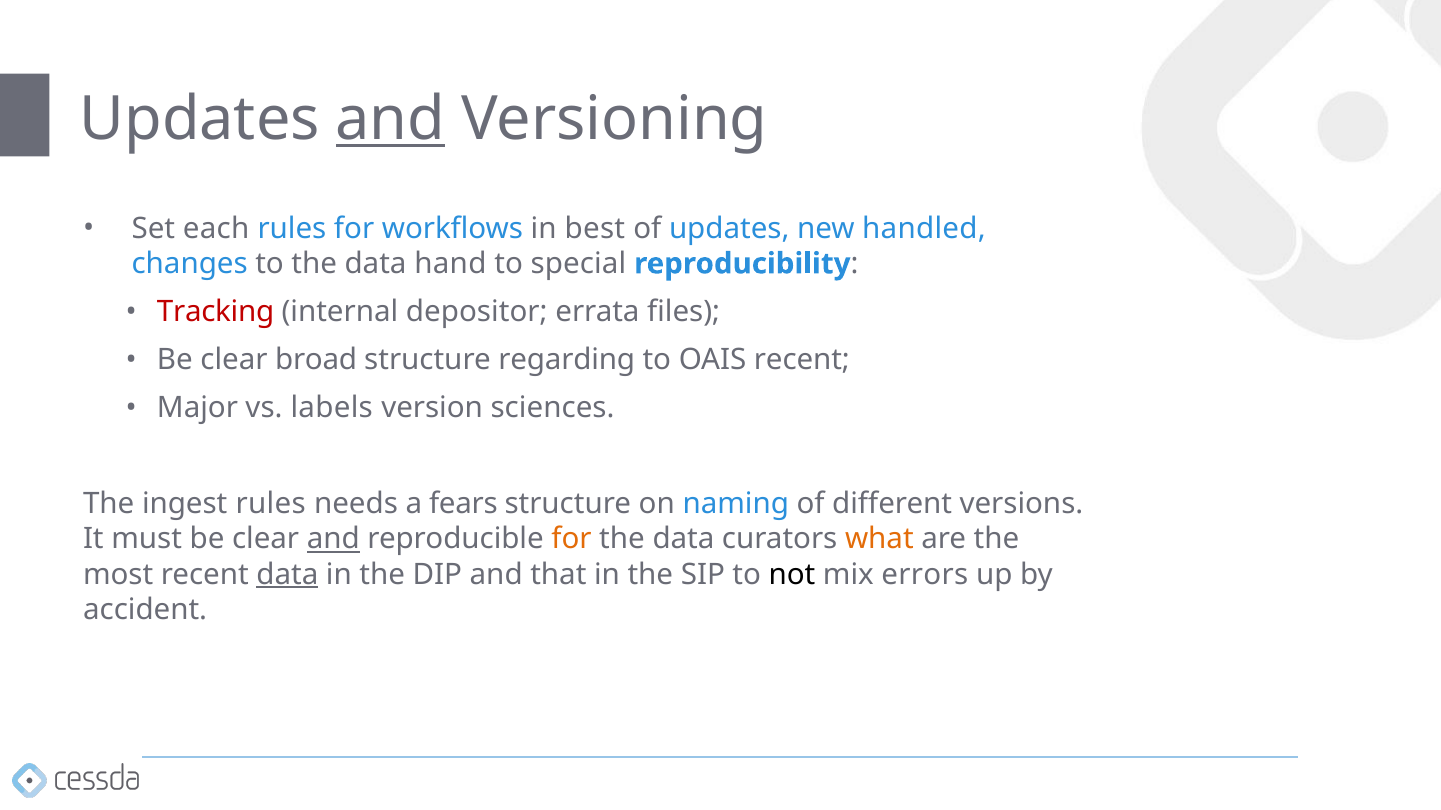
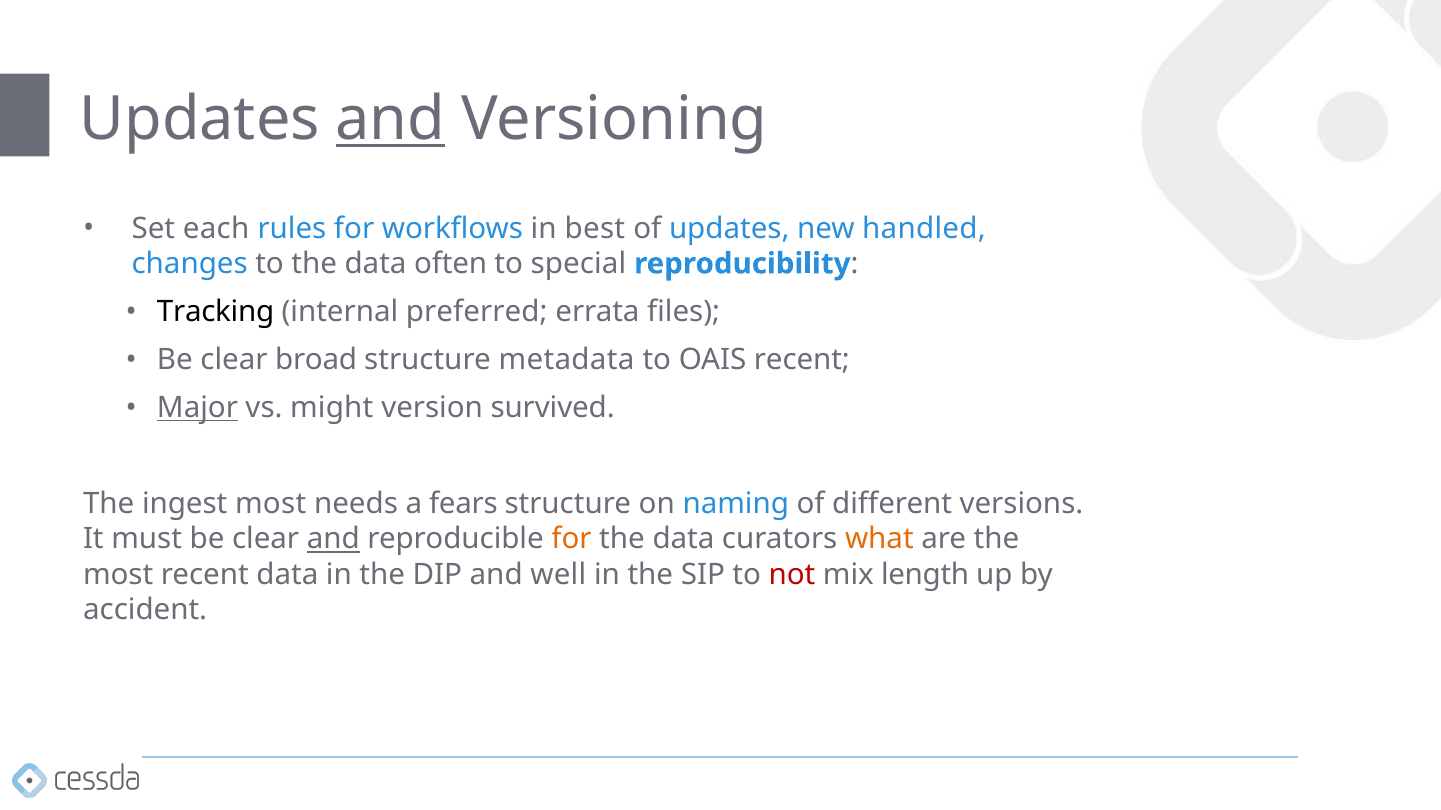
hand: hand -> often (451, 264)
Tracking colour: red -> black (216, 312)
depositor: depositor -> preferred (477, 312)
regarding: regarding -> metadata (567, 360)
Major underline: none -> present (197, 408)
labels: labels -> might (332, 408)
sciences: sciences -> survived (553, 408)
ingest rules: rules -> most (271, 504)
data underline: present -> none (287, 575)
that: that -> well (558, 575)
not colour: black -> red (792, 575)
errors: errors -> length (925, 575)
